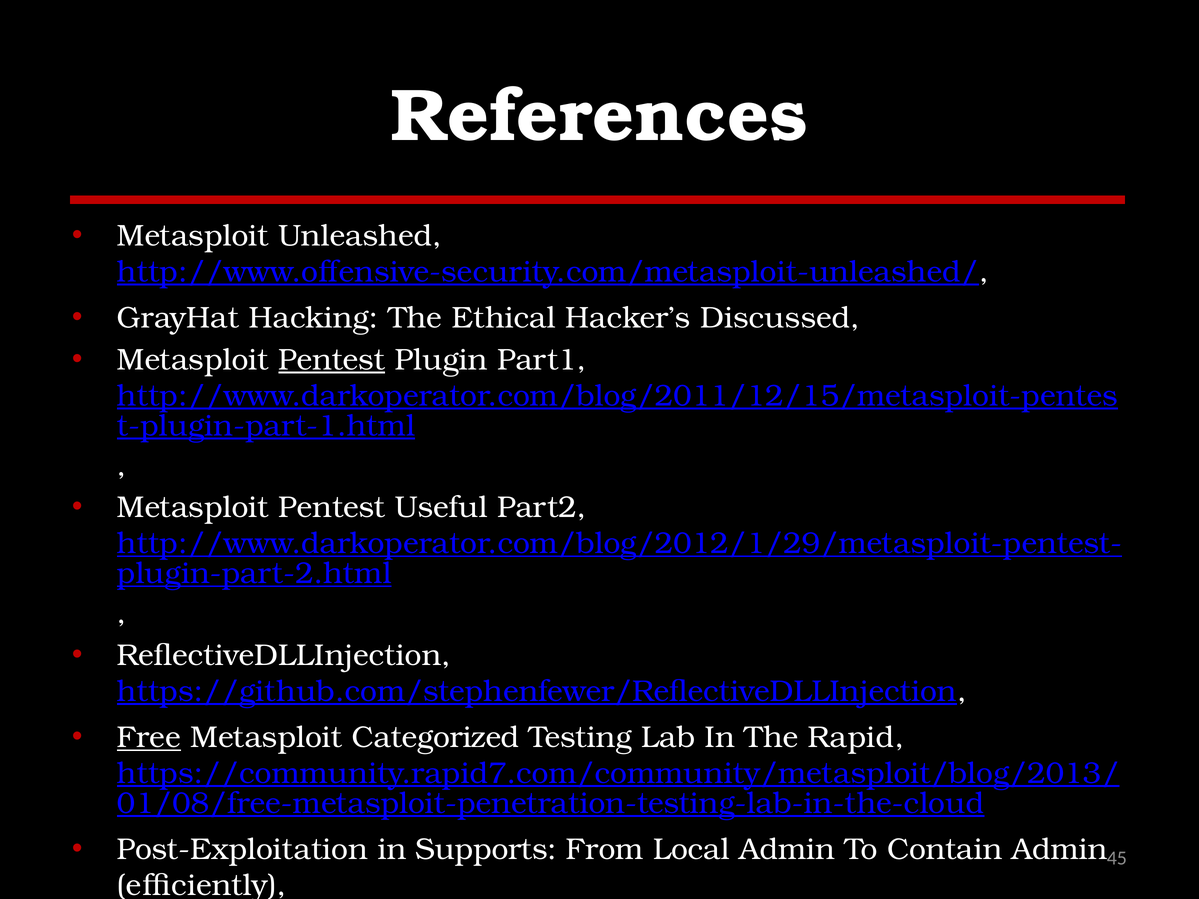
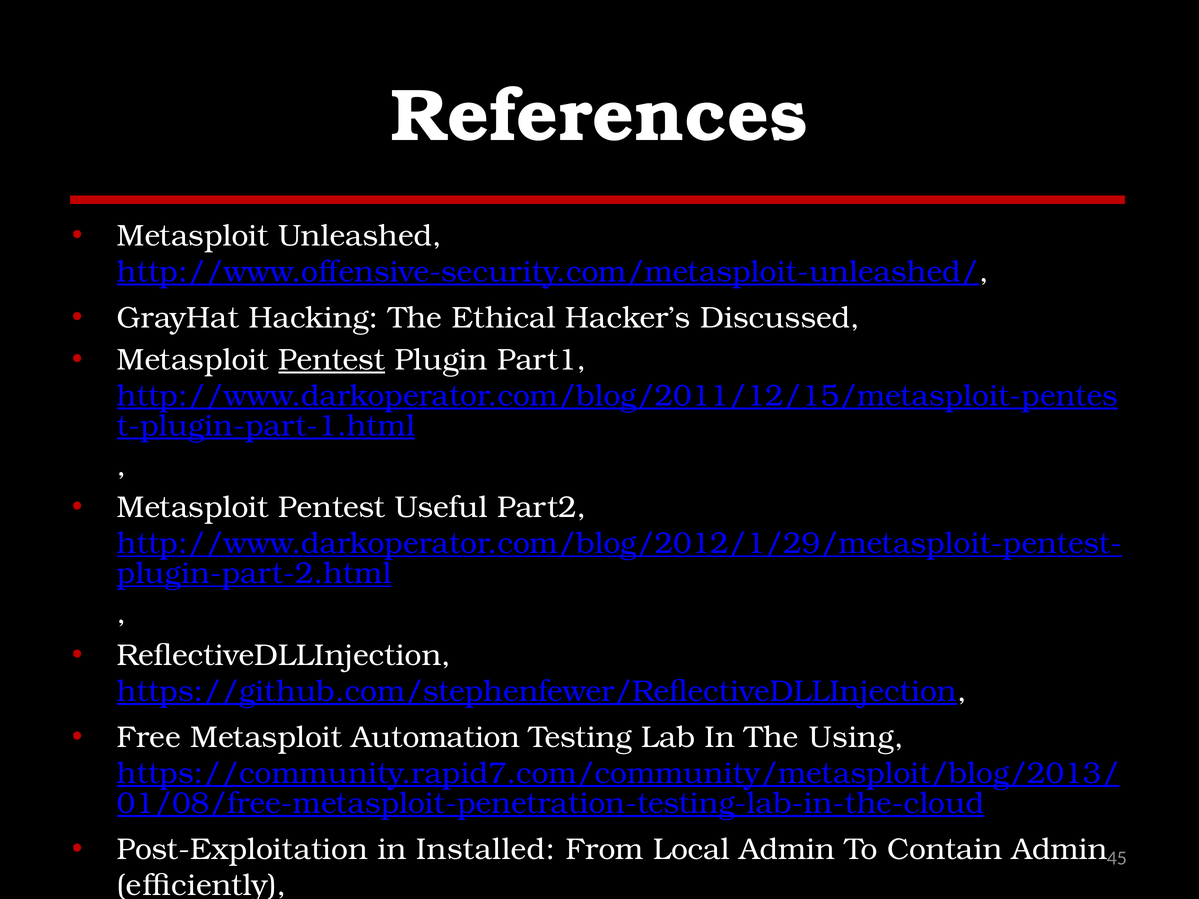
Free underline: present -> none (149, 738)
Categorized: Categorized -> Automation (436, 738)
Rapid: Rapid -> Using (856, 738)
Supports: Supports -> Installed (486, 849)
